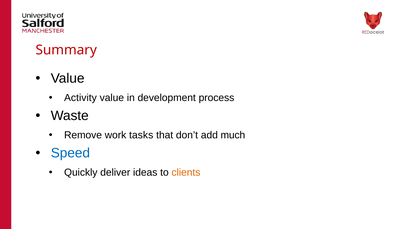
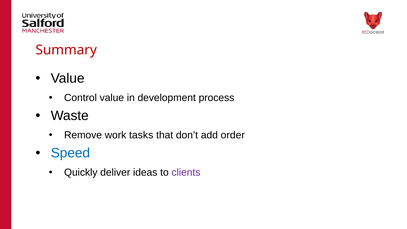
Activity: Activity -> Control (81, 98)
much: much -> order (233, 135)
clients colour: orange -> purple (186, 172)
